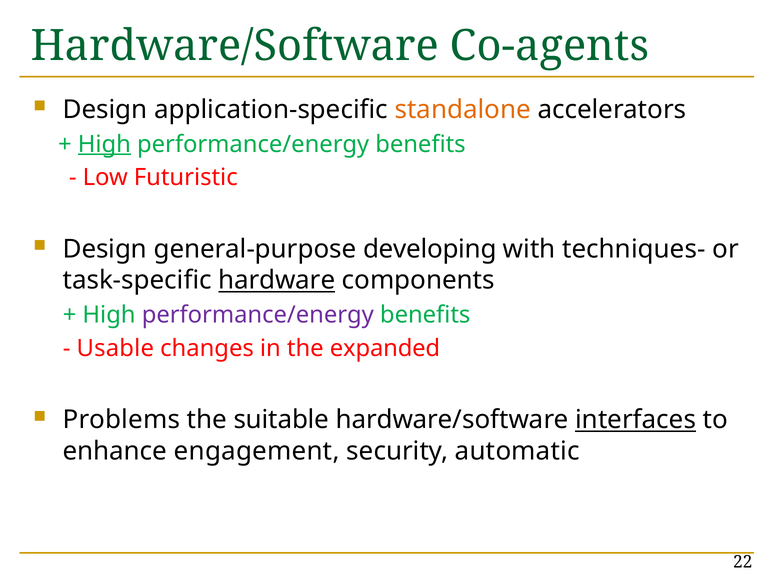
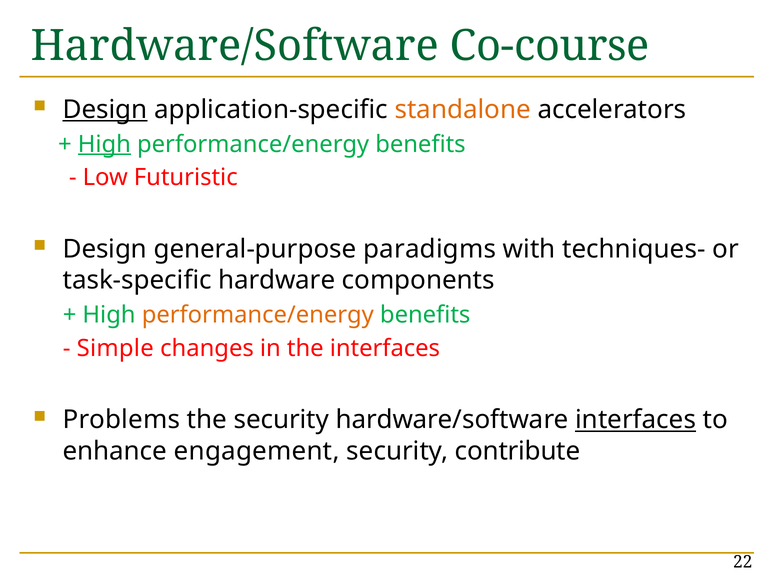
Co-agents: Co-agents -> Co-course (550, 46)
Design underline: none -> present (105, 110)
developing: developing -> paradigms (430, 249)
hardware underline: present -> none (277, 280)
performance/energy colour: purple -> orange (258, 315)
Usable: Usable -> Simple (115, 348)
the expanded: expanded -> interfaces (385, 348)
the suitable: suitable -> security (281, 420)
automatic: automatic -> contribute (518, 451)
